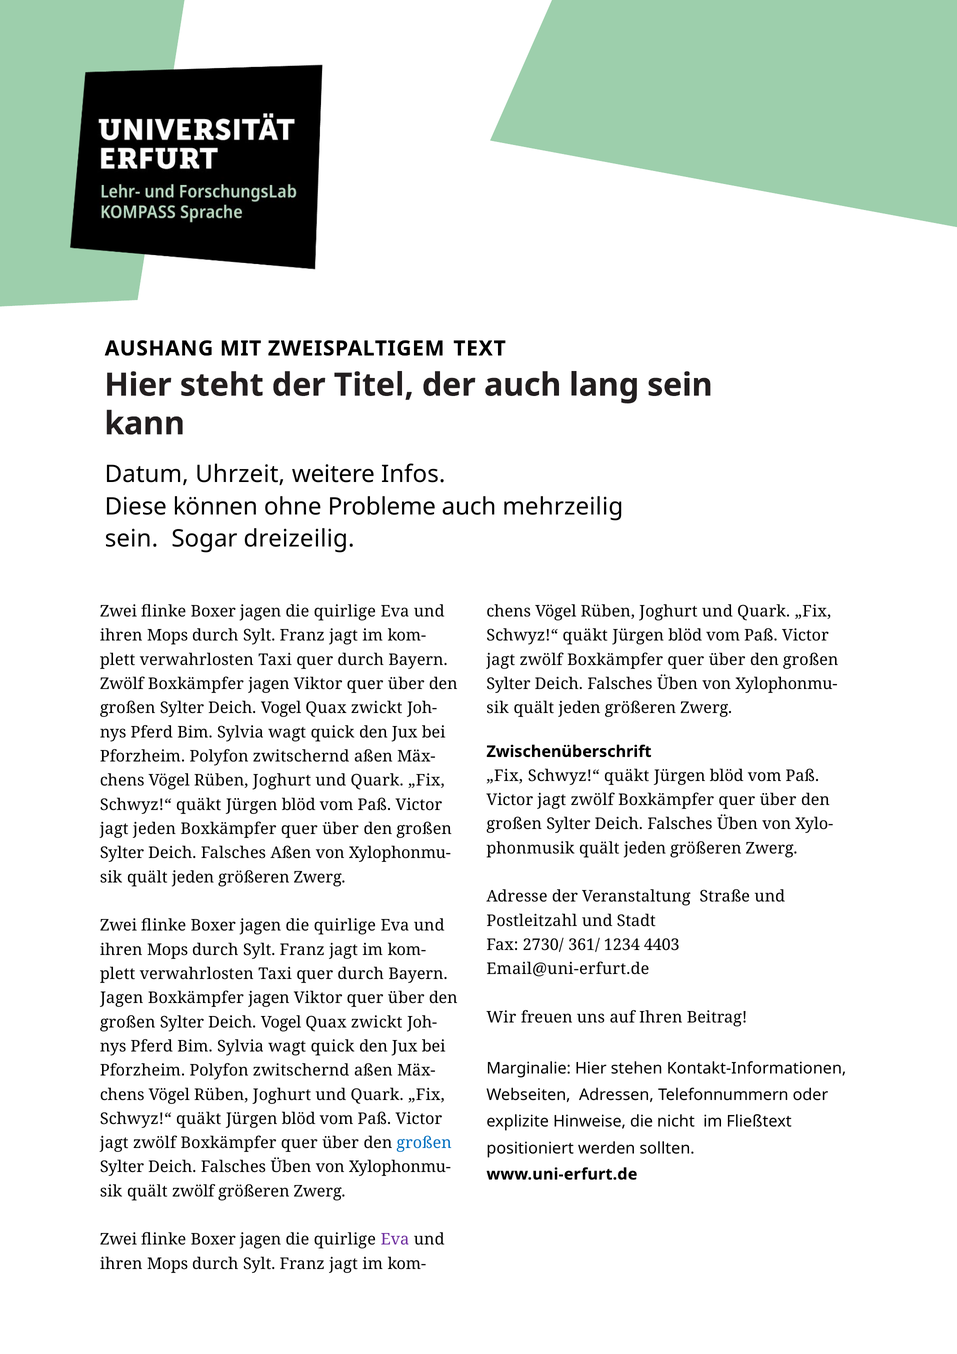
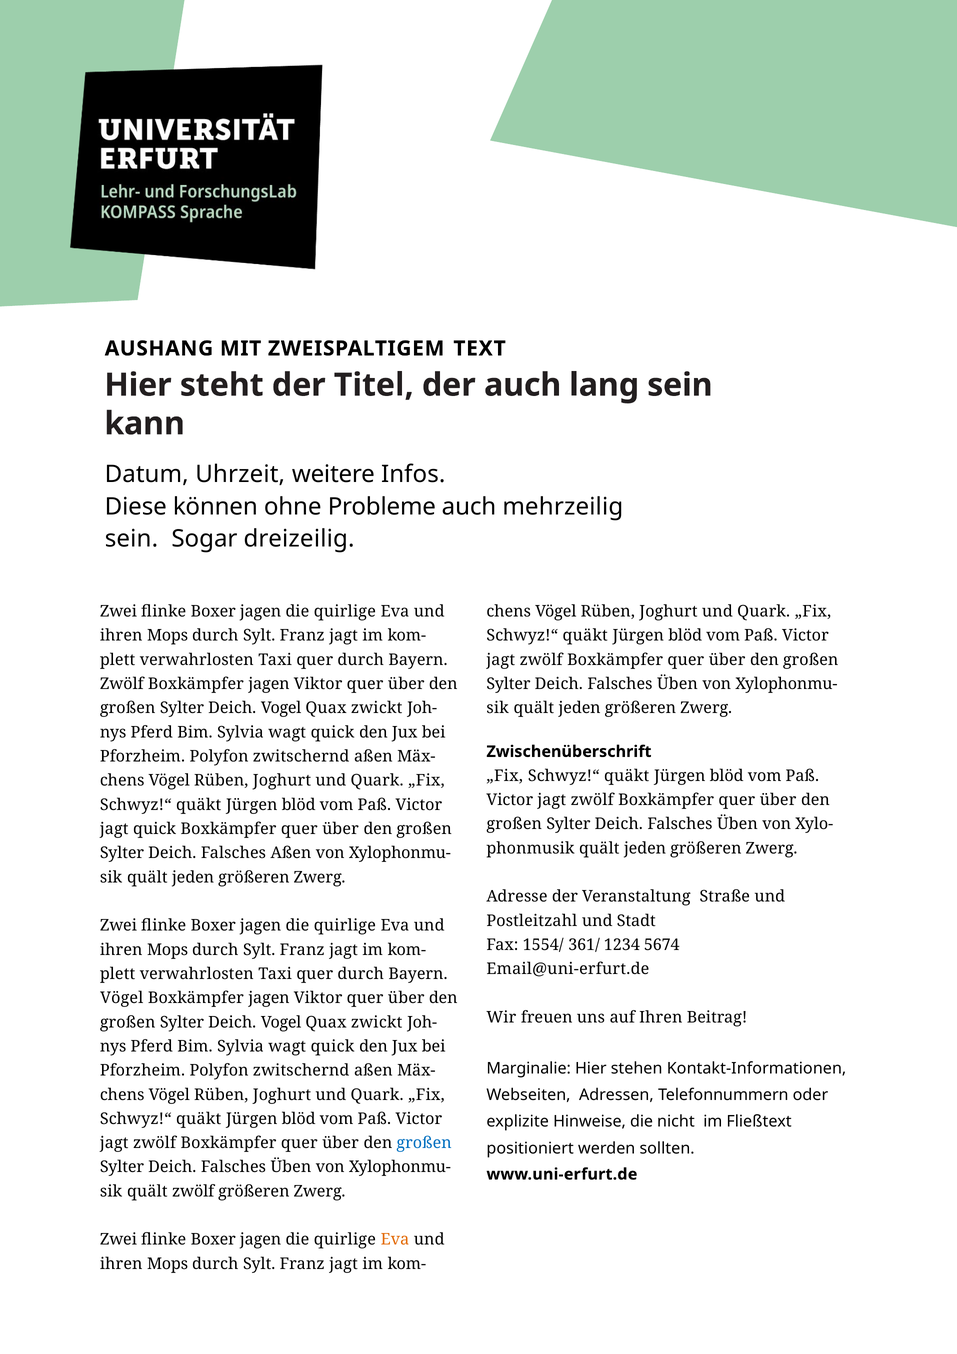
jagt jeden: jeden -> quick (155, 829)
2730/: 2730/ -> 1554/ (543, 945)
4403: 4403 -> 5674 (662, 945)
Jagen: Jagen -> Vögel (122, 998)
Eva colour: purple -> orange (395, 1240)
